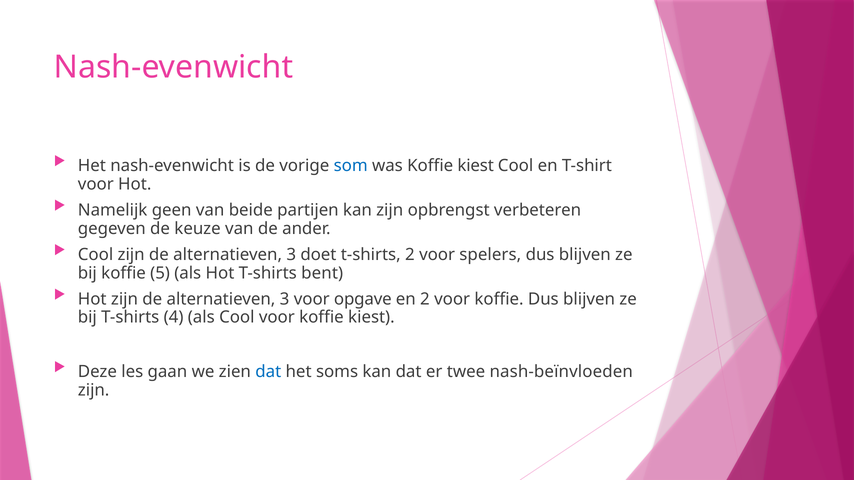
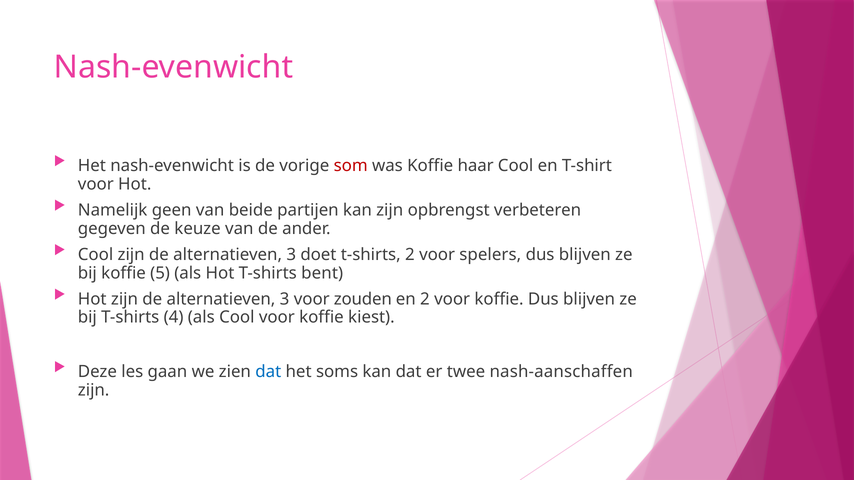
som colour: blue -> red (351, 166)
was Koffie kiest: kiest -> haar (476, 166)
opgave: opgave -> zouden (363, 299)
nash-beïnvloeden: nash-beïnvloeden -> nash-aanschaffen (561, 372)
